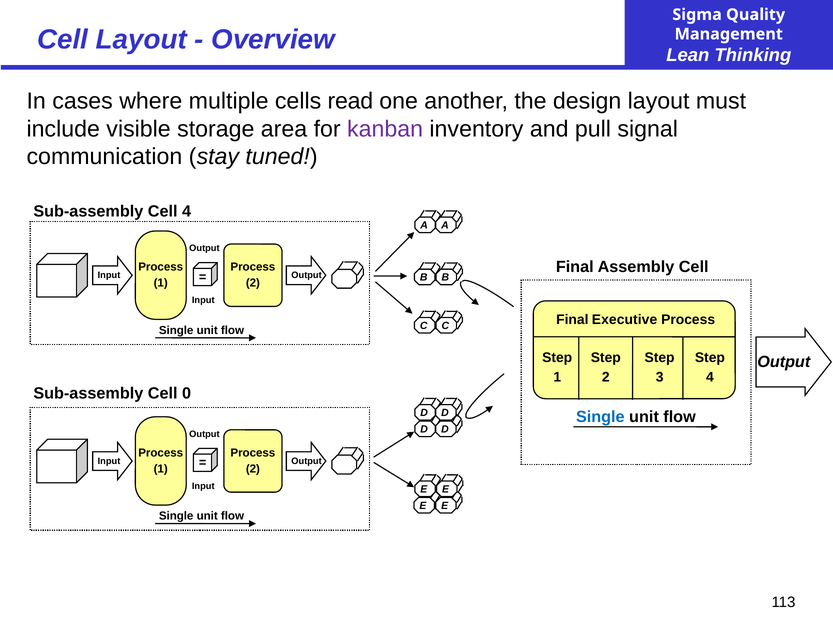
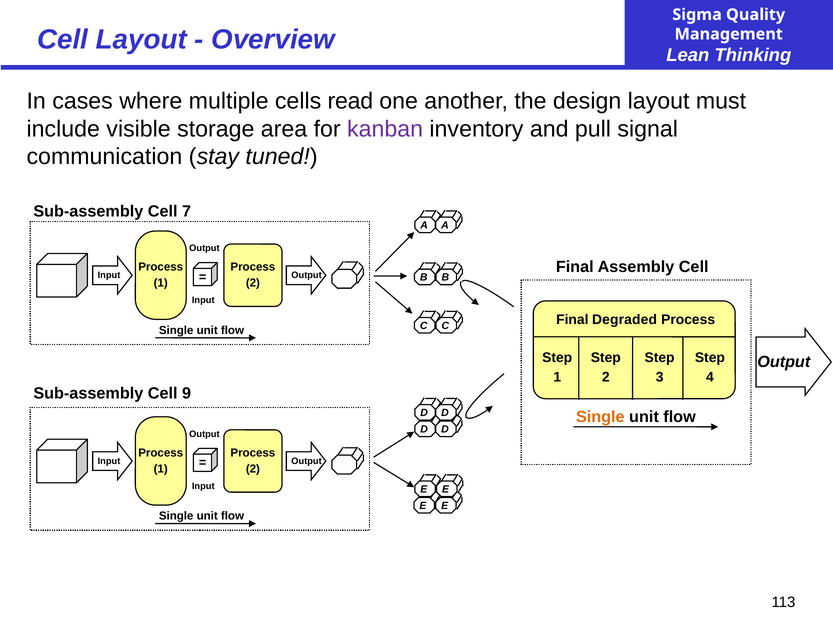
Cell 4: 4 -> 7 (187, 211)
Executive: Executive -> Degraded (625, 320)
0: 0 -> 9 (187, 393)
Single colour: blue -> orange (600, 417)
